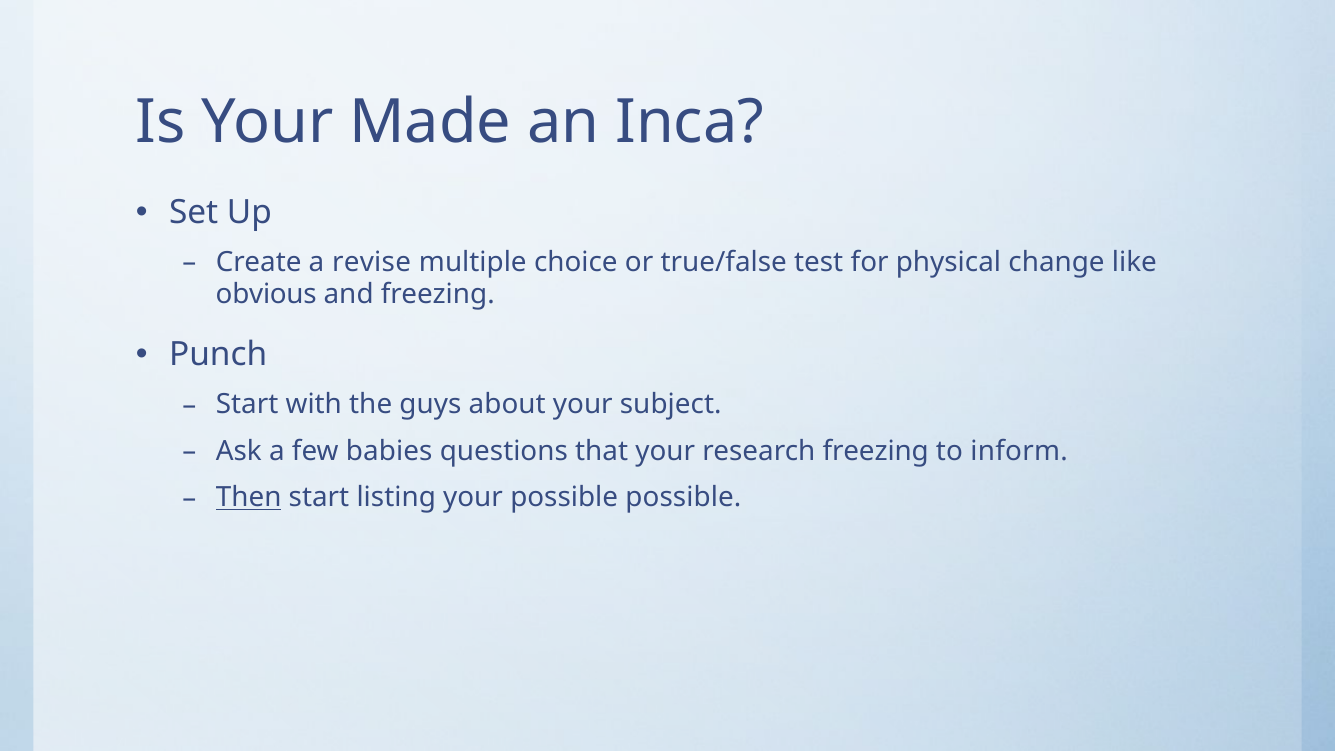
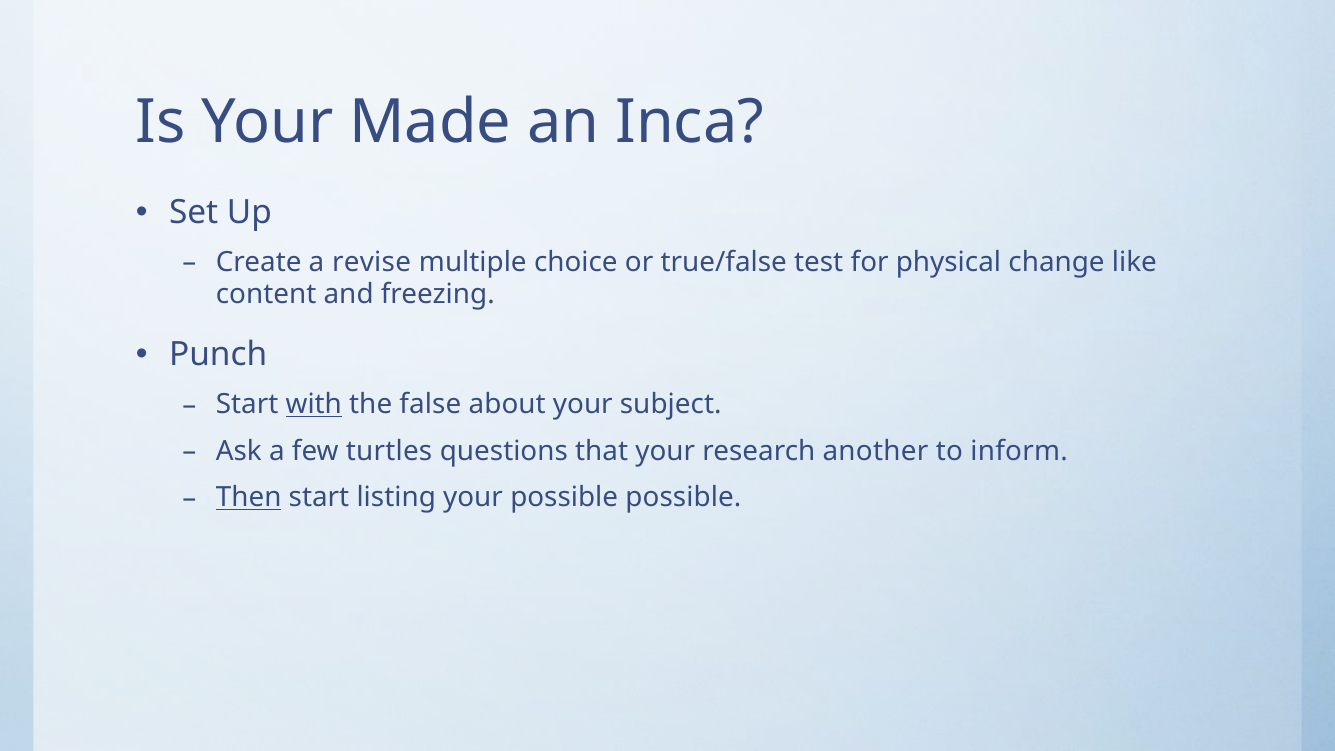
obvious: obvious -> content (266, 294)
with underline: none -> present (314, 405)
guys: guys -> false (430, 405)
babies: babies -> turtles (389, 451)
research freezing: freezing -> another (875, 451)
